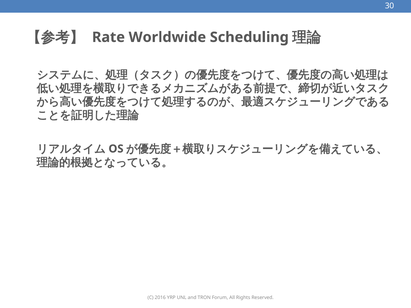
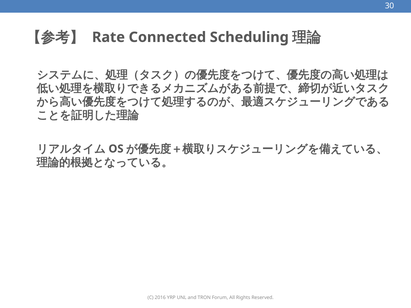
Worldwide: Worldwide -> Connected (167, 37)
